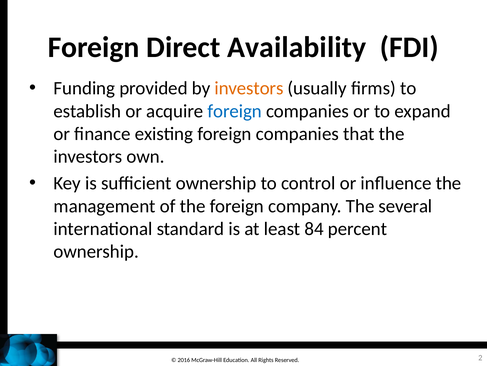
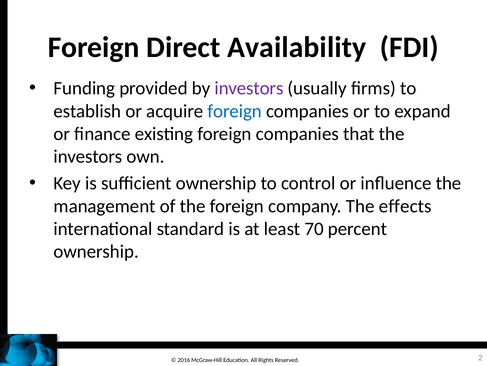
investors colour: orange -> purple (249, 88)
several: several -> effects (405, 206)
84: 84 -> 70 (314, 228)
